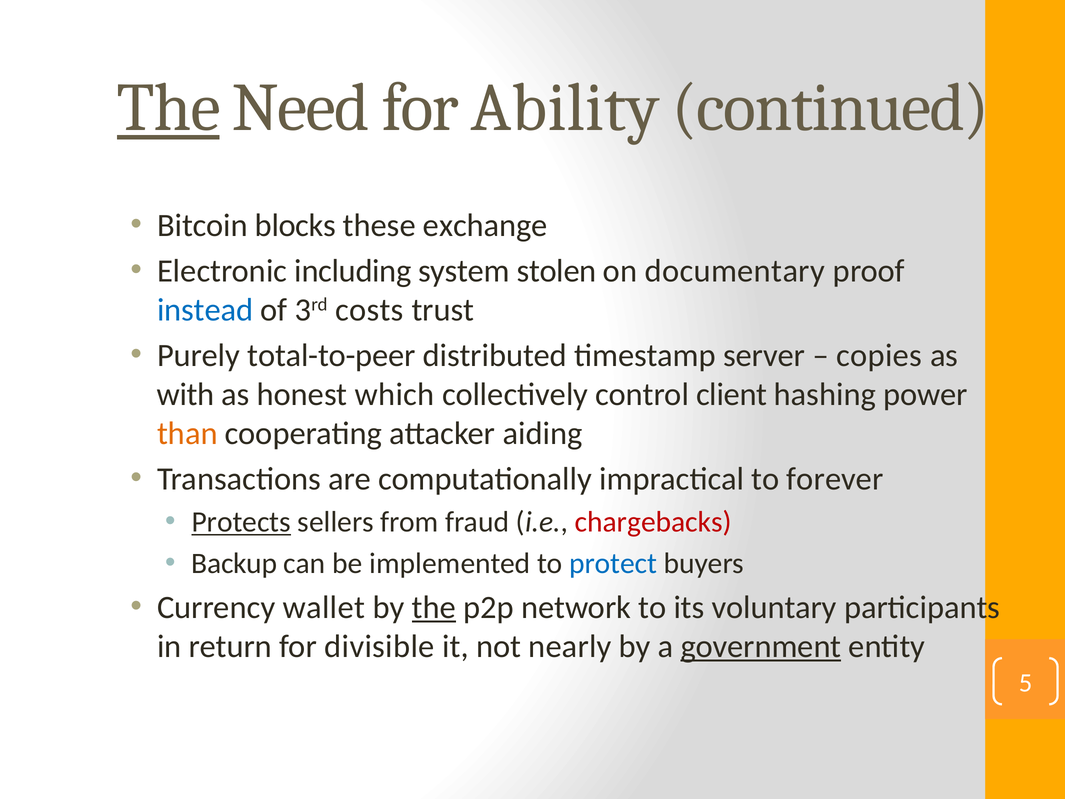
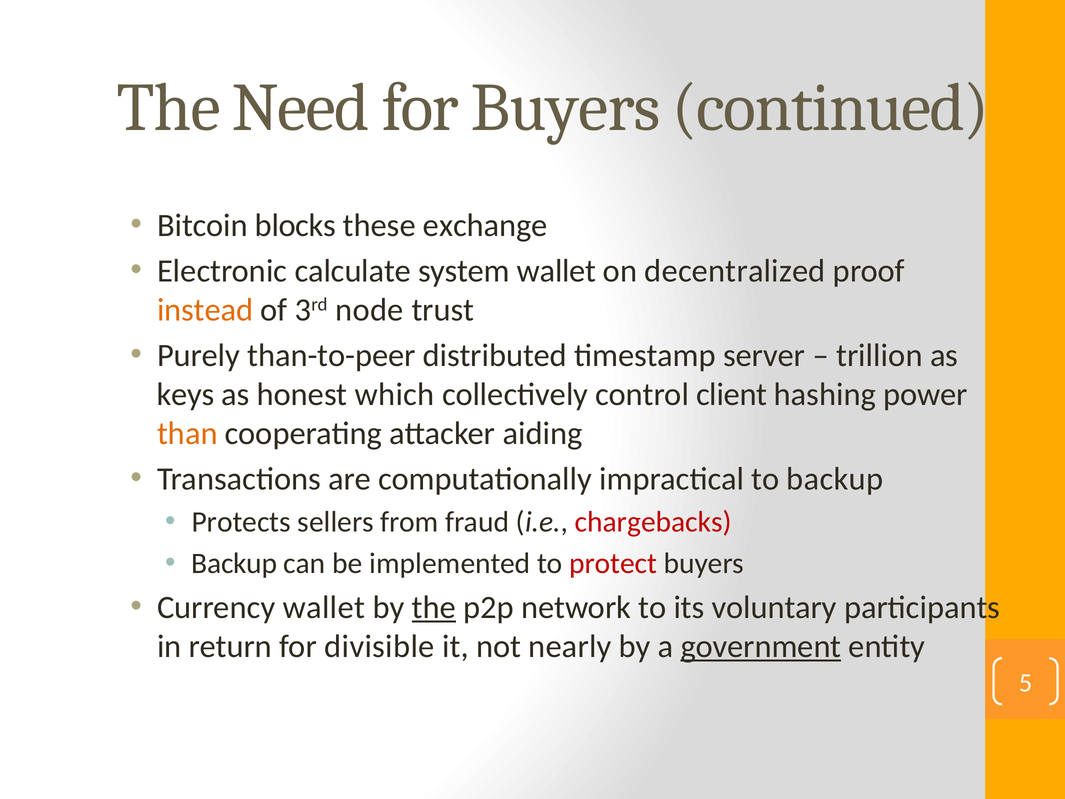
The underline: present -> none (169, 108)
for Ability: Ability -> Buyers (566, 108)
including: including -> calculate (353, 271)
system stolen: stolen -> wallet (557, 271)
documentary: documentary -> decentralized (735, 271)
instead colour: blue -> orange (205, 310)
costs: costs -> node (369, 310)
total-to-peer: total-to-peer -> than-to-peer (331, 355)
copies: copies -> trillion (879, 355)
with: with -> keys (186, 394)
to forever: forever -> backup (835, 479)
Protects underline: present -> none (241, 522)
protect colour: blue -> red (613, 563)
